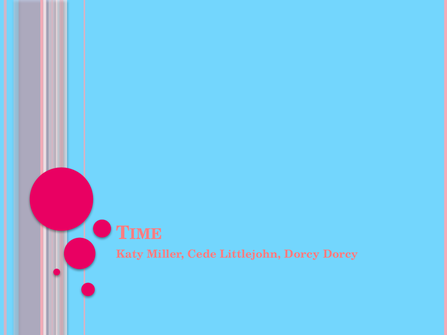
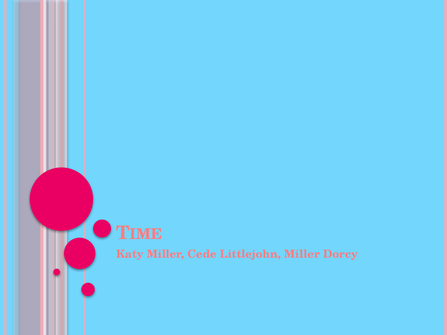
Littlejohn Dorcy: Dorcy -> Miller (302, 254)
